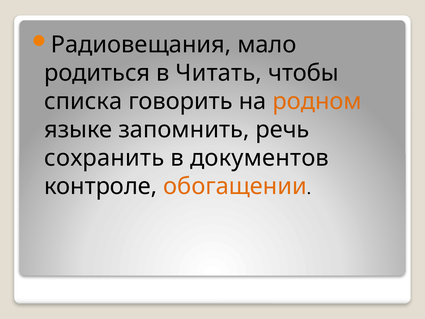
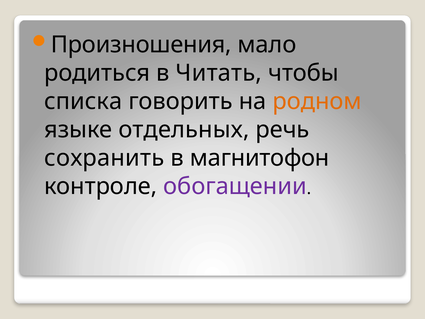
Радиовещания: Радиовещания -> Произношения (141, 45)
запомнить: запомнить -> отдельных (184, 130)
документов: документов -> магнитофон (260, 158)
обогащении colour: orange -> purple (235, 186)
